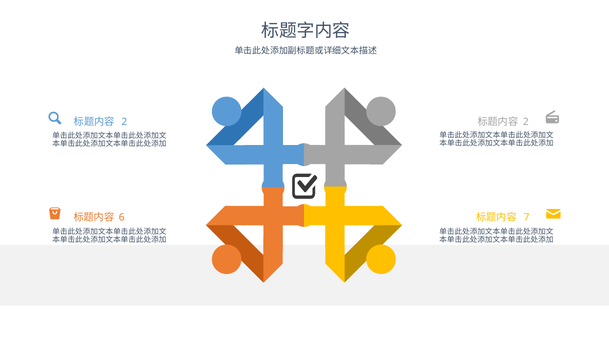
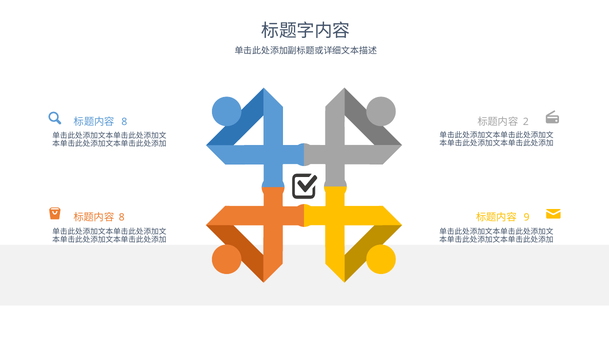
2: 2 -> 8 (124, 122)
6: 6 -> 8 (122, 218)
7: 7 -> 9 (527, 218)
